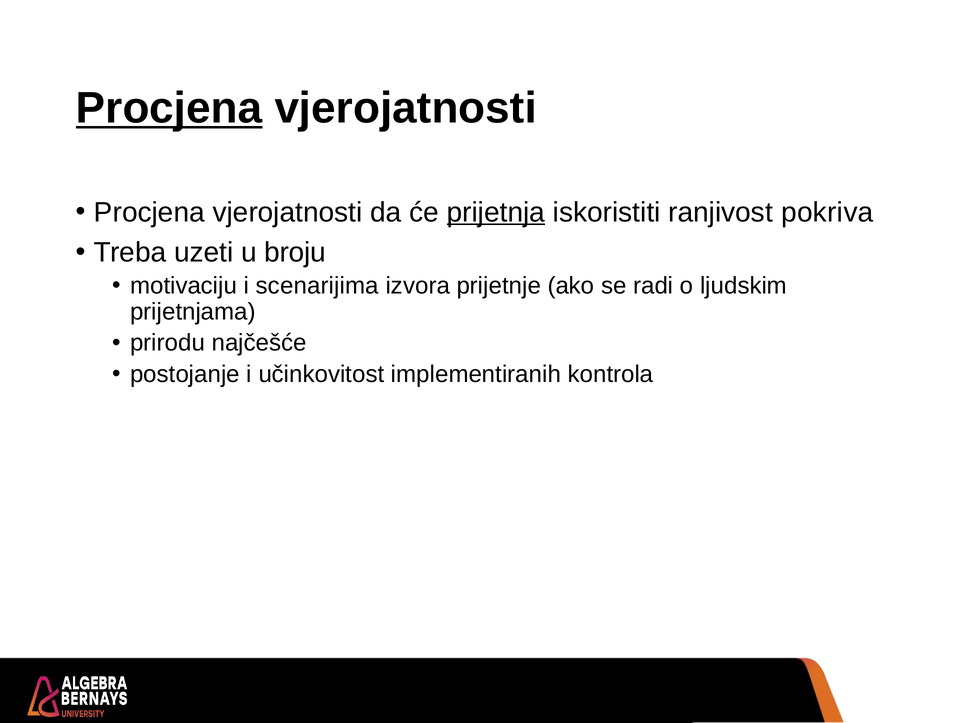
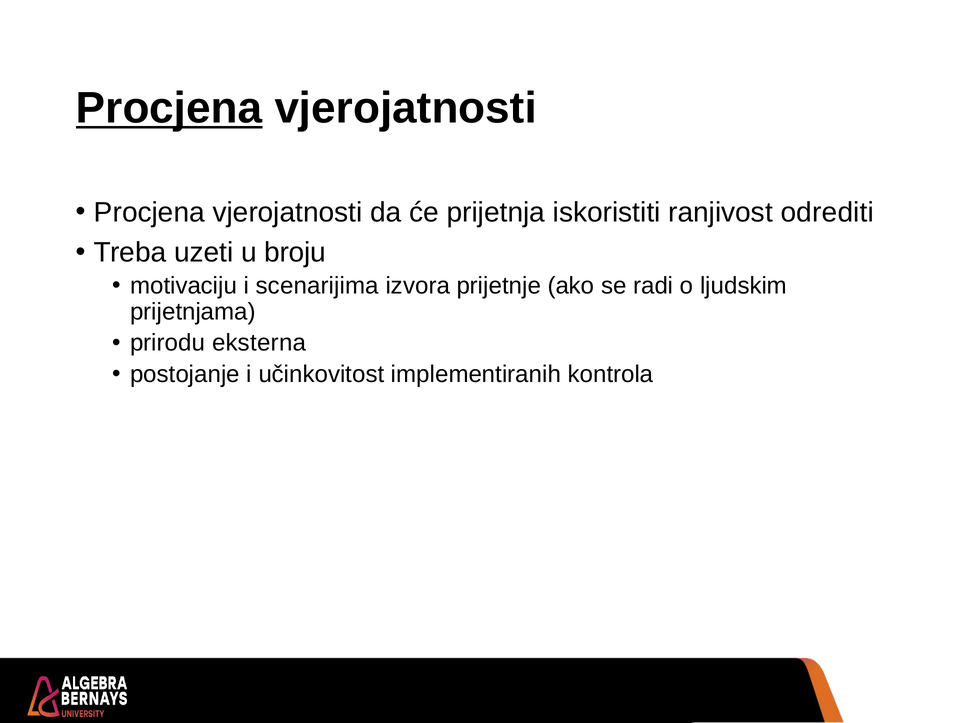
prijetnja underline: present -> none (496, 212)
pokriva: pokriva -> odrediti (827, 212)
najčešće: najčešće -> eksterna (259, 343)
